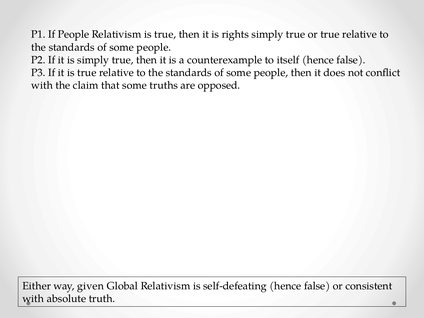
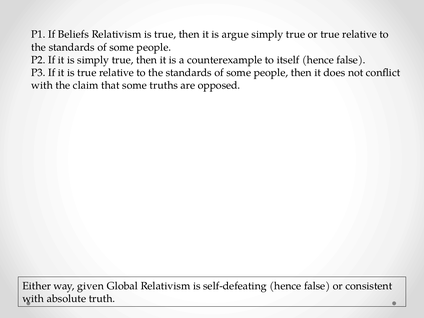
If People: People -> Beliefs (73, 34)
rights: rights -> argue (235, 34)
